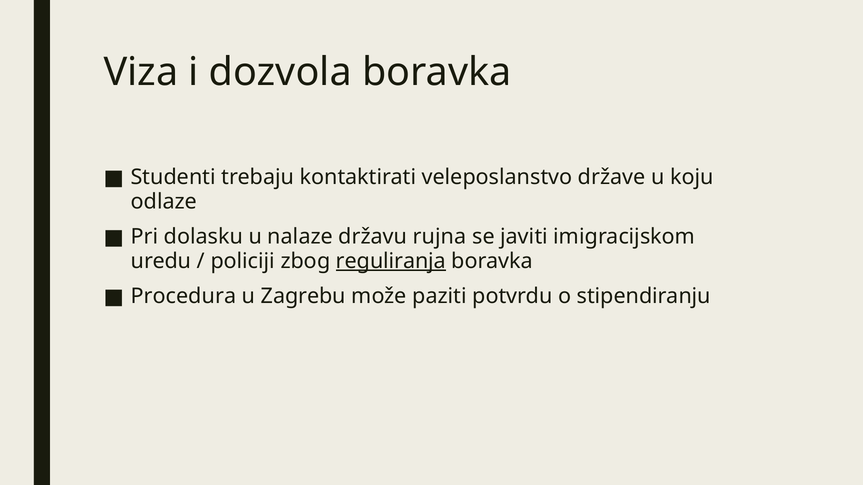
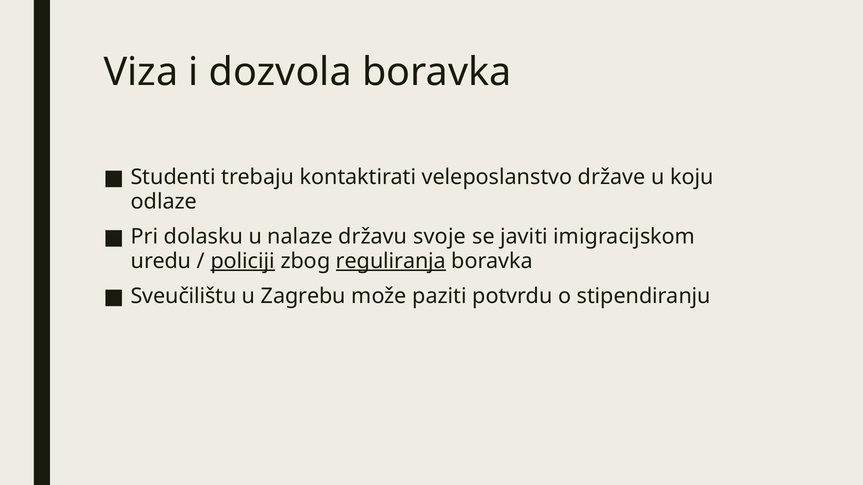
rujna: rujna -> svoje (440, 237)
policiji underline: none -> present (243, 261)
Procedura: Procedura -> Sveučilištu (184, 296)
